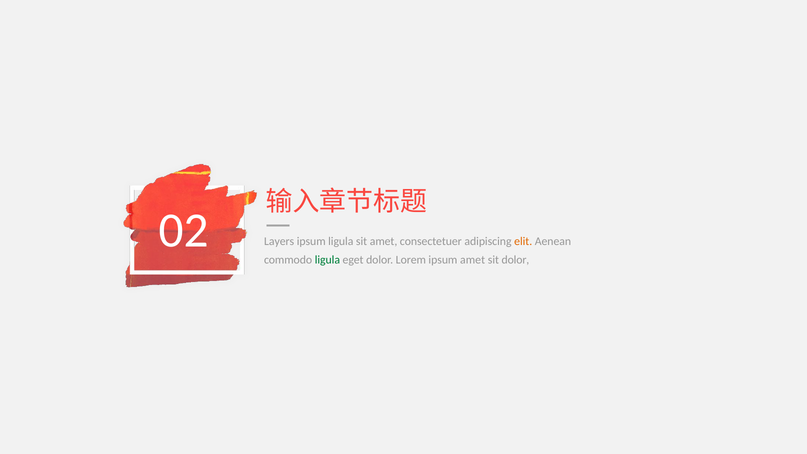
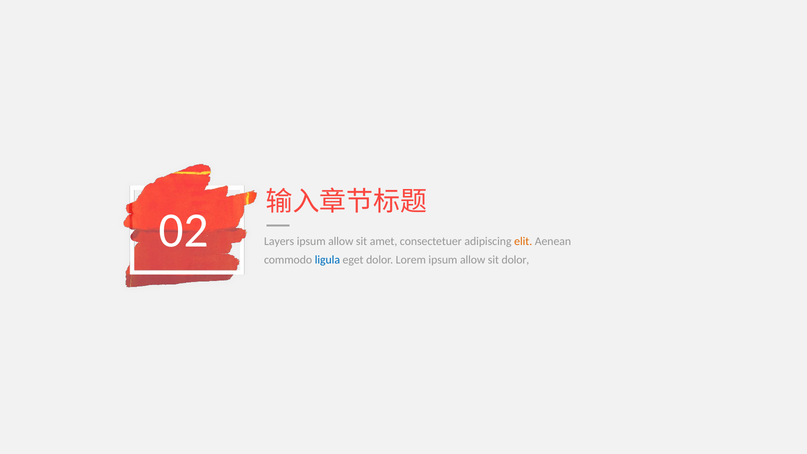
ligula: ligula -> allow (341, 242)
ligula colour: green -> blue (327, 260)
Lorem ipsum amet: amet -> allow (473, 260)
